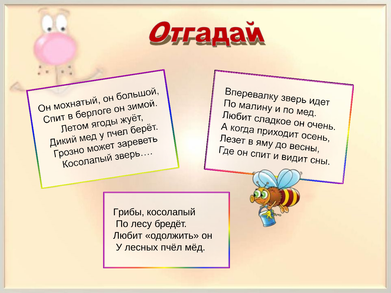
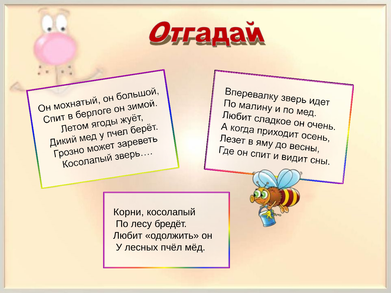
Грибы: Грибы -> Корни (129, 212)
